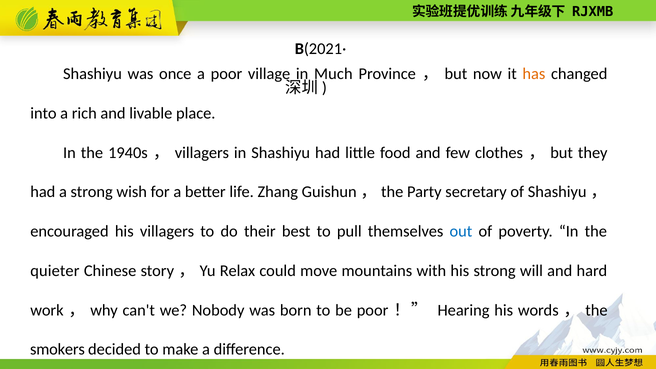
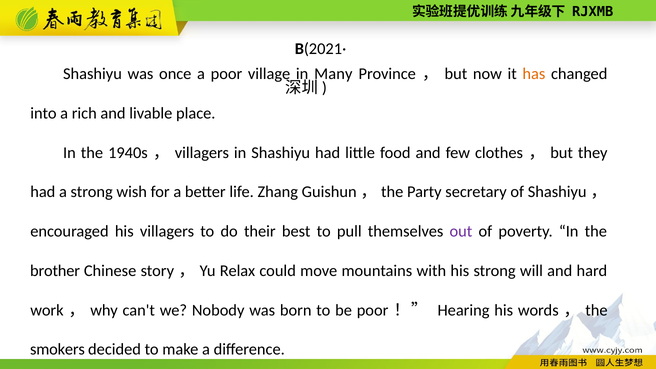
Much: Much -> Many (333, 74)
out colour: blue -> purple (461, 231)
quieter: quieter -> brother (55, 271)
